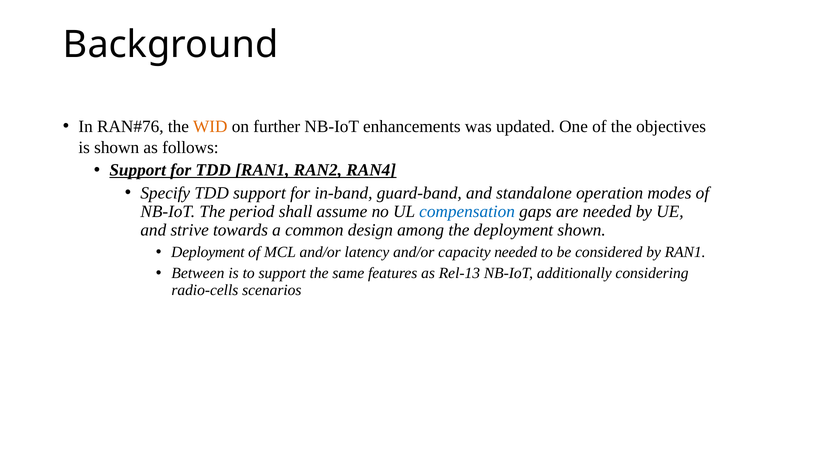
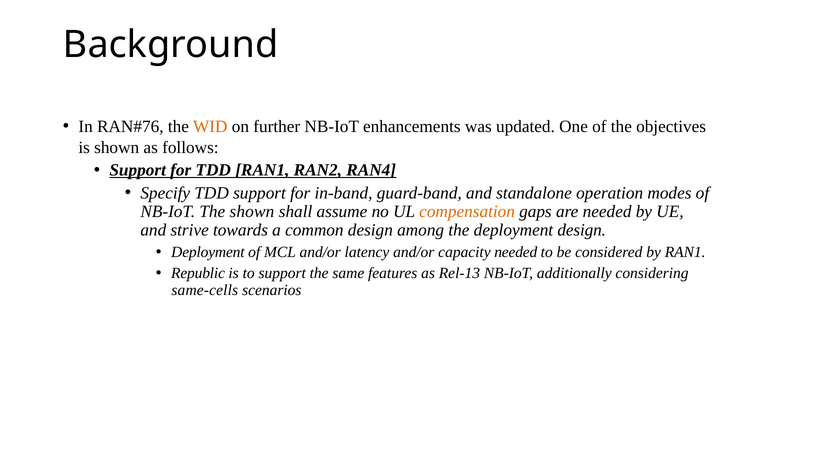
The period: period -> shown (252, 211)
compensation colour: blue -> orange (467, 211)
deployment shown: shown -> design (582, 230)
Between: Between -> Republic (198, 273)
radio-cells: radio-cells -> same-cells (205, 290)
